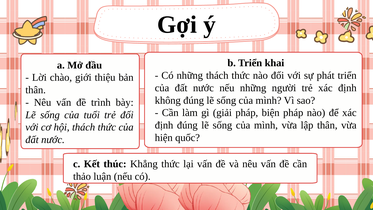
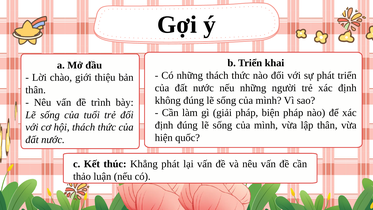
Khẳng thức: thức -> phát (170, 164)
